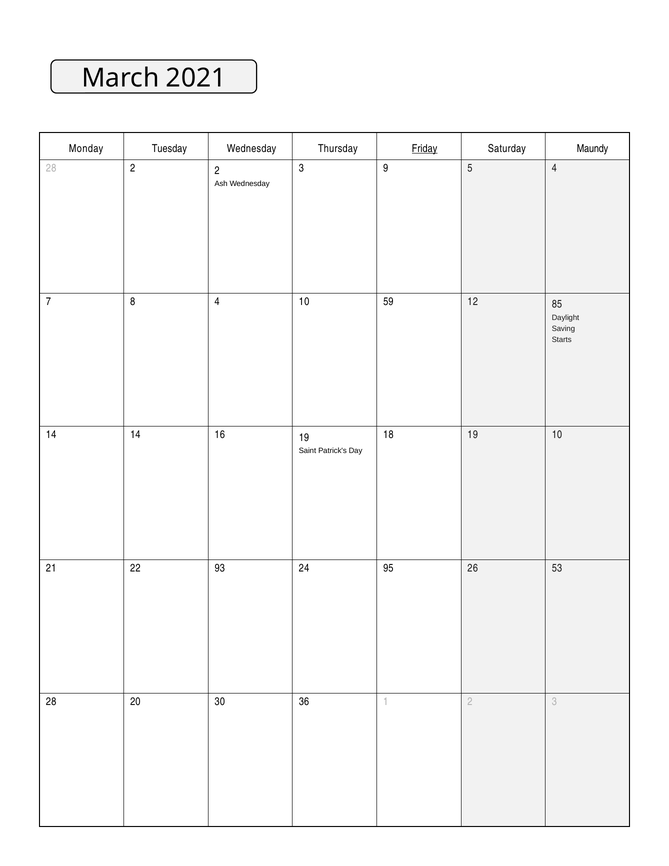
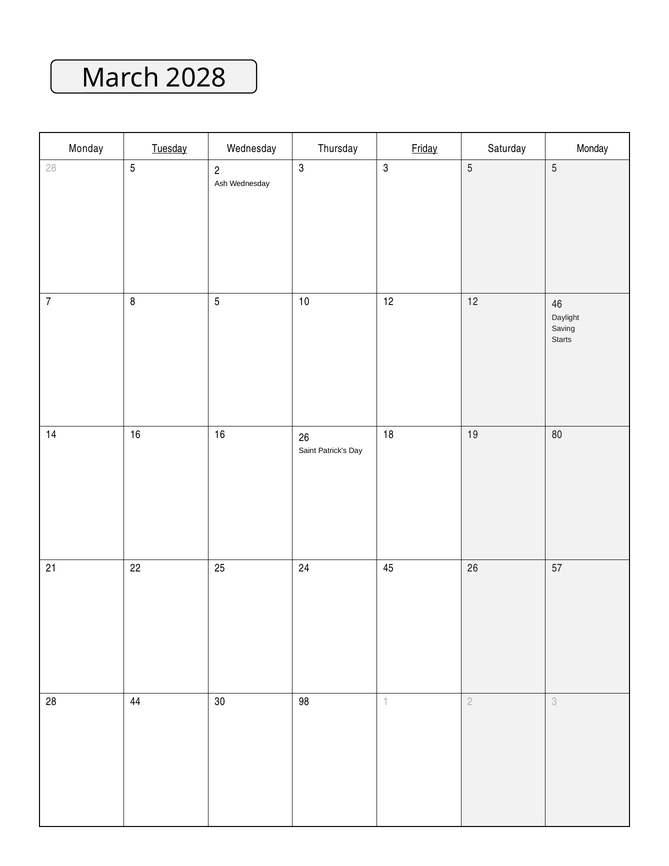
2021: 2021 -> 2028 (196, 78)
Tuesday underline: none -> present (169, 148)
Saturday Maundy: Maundy -> Monday (592, 148)
28 2: 2 -> 5 (133, 168)
3 9: 9 -> 3 (386, 168)
5 4: 4 -> 5 (554, 168)
8 4: 4 -> 5 (217, 301)
10 59: 59 -> 12 (388, 301)
85: 85 -> 46 (557, 304)
14 14: 14 -> 16 (135, 435)
16 19: 19 -> 26 (304, 437)
19 10: 10 -> 80 (557, 435)
93: 93 -> 25 (220, 568)
95: 95 -> 45 (388, 568)
53: 53 -> 57 (557, 568)
20: 20 -> 44 (135, 701)
36: 36 -> 98 (304, 701)
